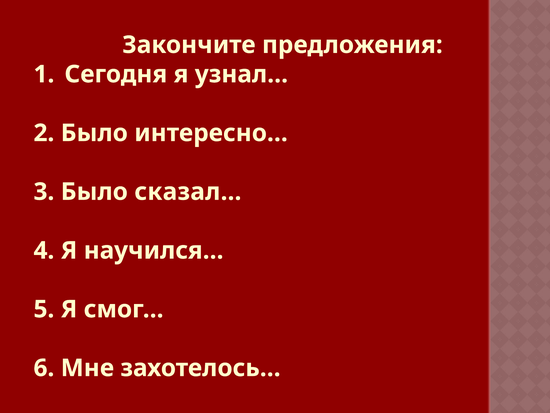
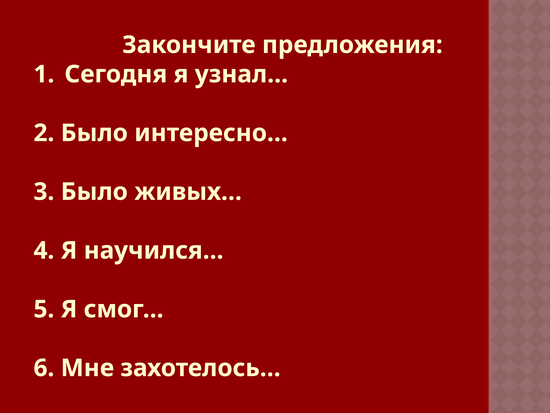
сказал…: сказал… -> живых… (188, 192)
